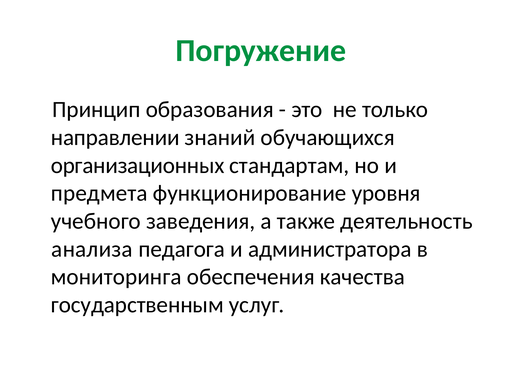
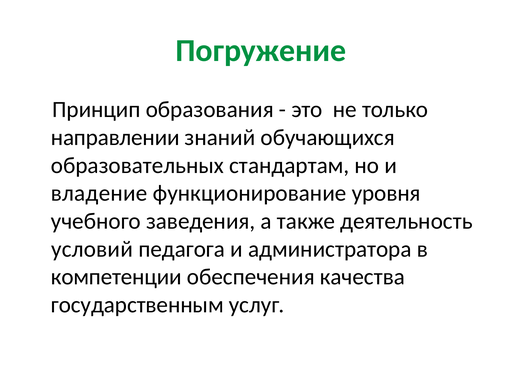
организационных: организационных -> образовательных (137, 165)
предмета: предмета -> владение (99, 193)
анализа: анализа -> условий (92, 249)
мониторинга: мониторинга -> компетенции (116, 277)
